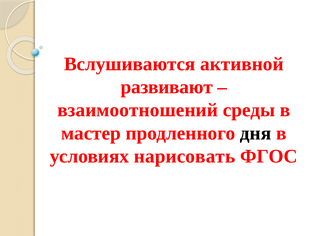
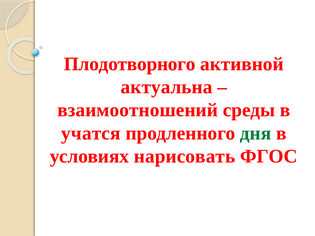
Вслушиваются: Вслушиваются -> Плодотворного (130, 64)
развивают: развивают -> актуальна (167, 87)
мастер: мастер -> учатся (91, 133)
дня colour: black -> green (256, 133)
